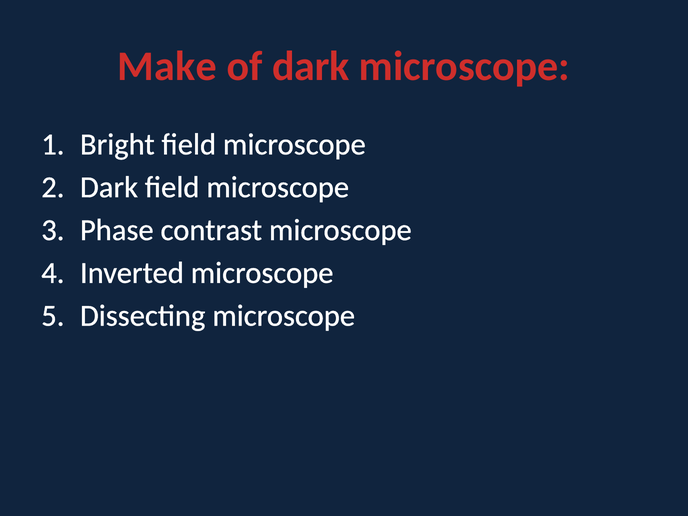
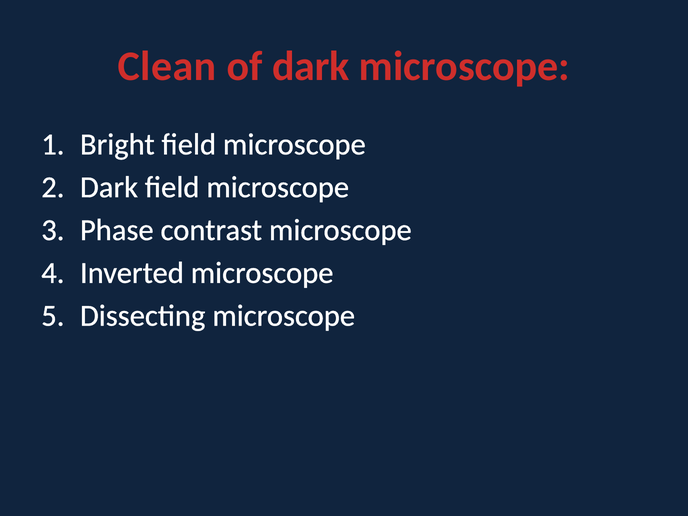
Make: Make -> Clean (167, 67)
